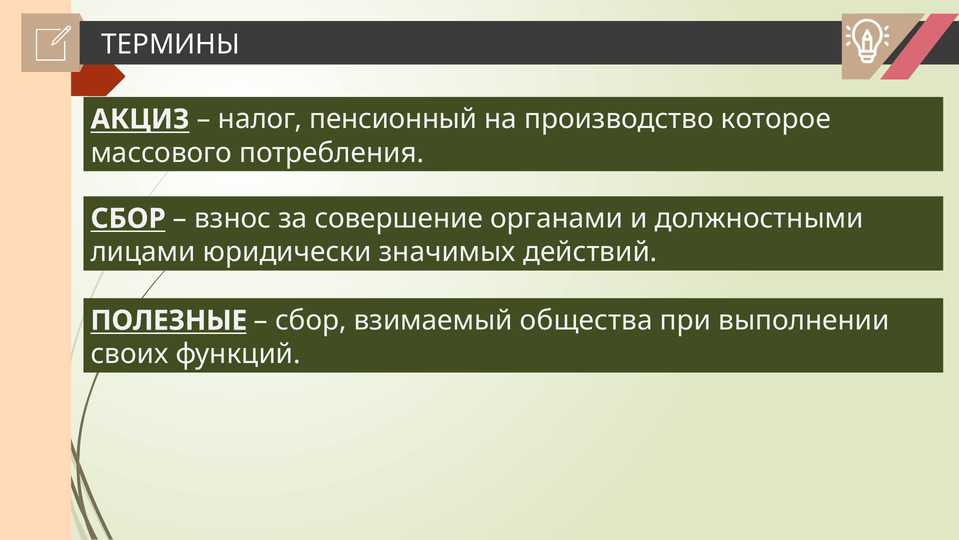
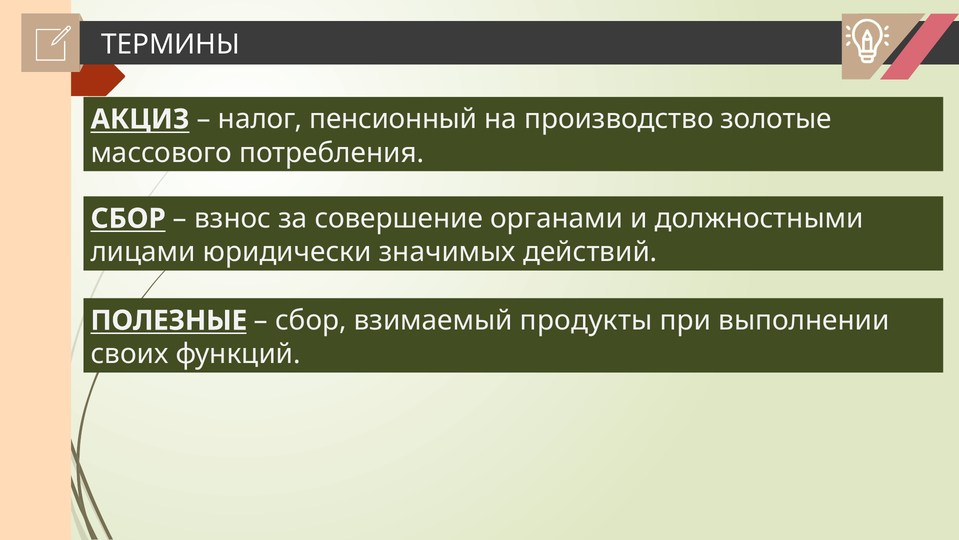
которое: которое -> золотые (776, 119)
общества: общества -> продукты (586, 320)
